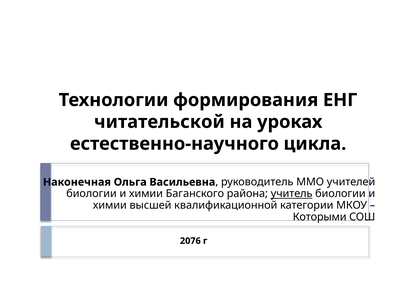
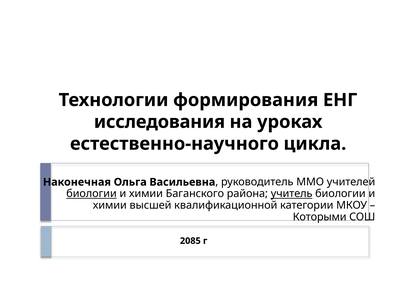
читательской: читательской -> исследования (159, 122)
биологии underline: none -> present (92, 194)
2076: 2076 -> 2085 (190, 241)
